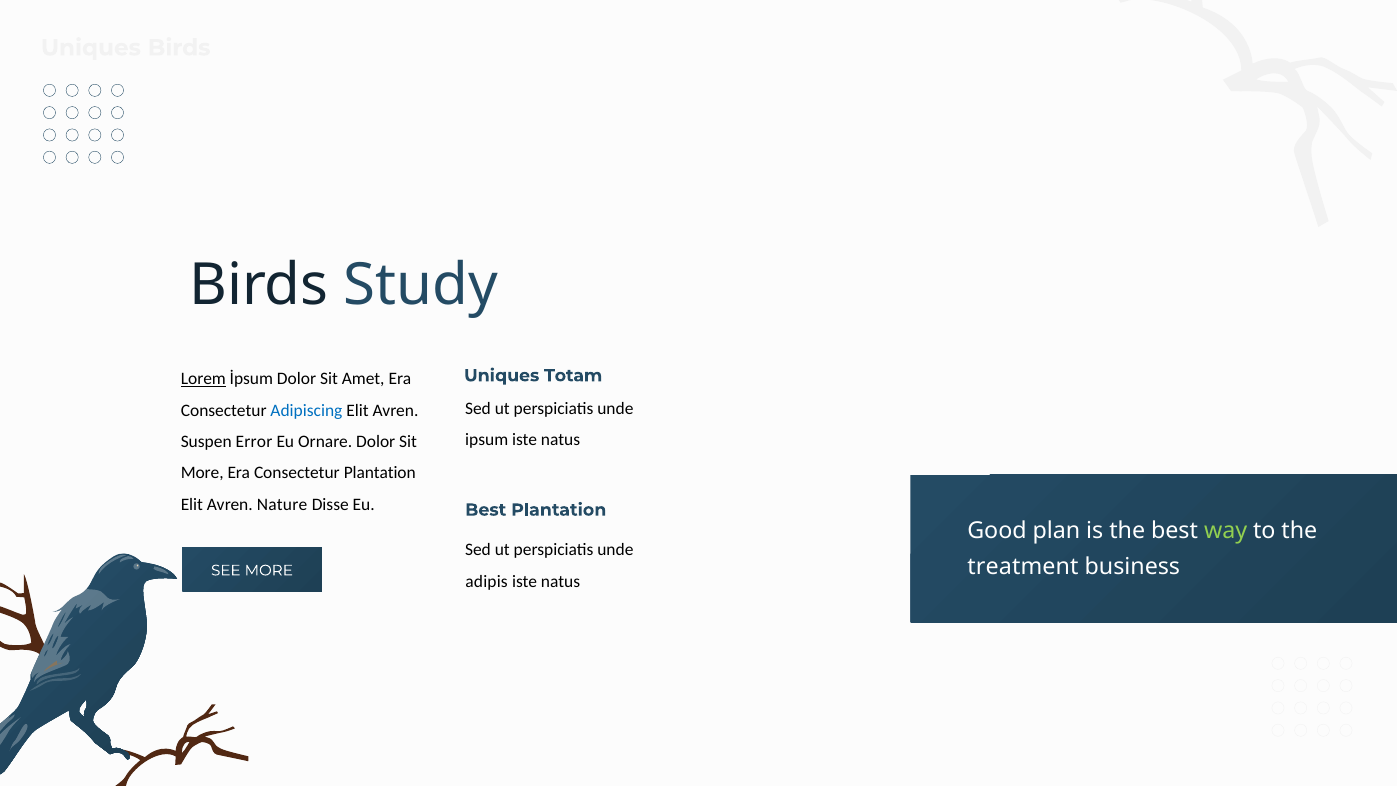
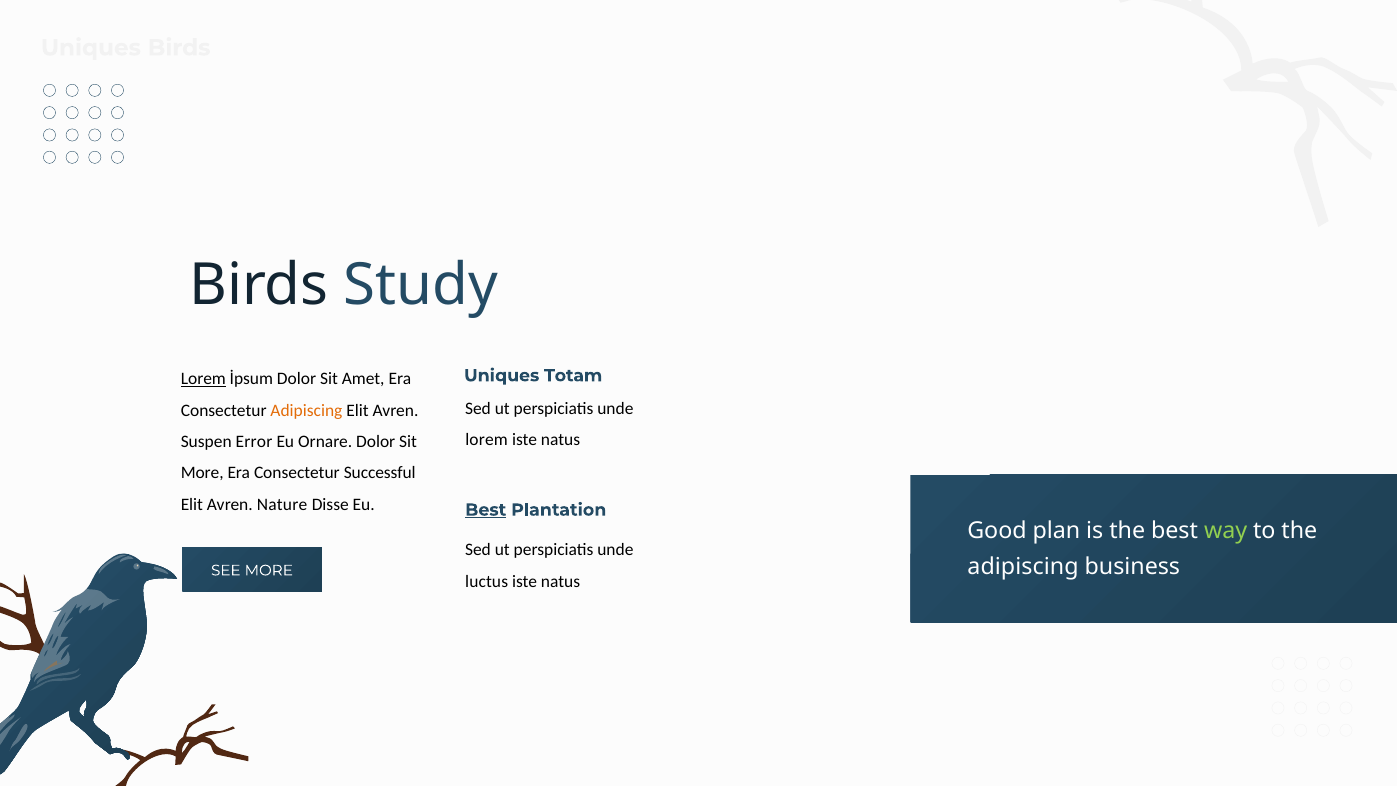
Adipiscing colour: blue -> orange (306, 410)
ipsum: ipsum -> lorem (487, 440)
Consectetur Plantation: Plantation -> Successful (380, 473)
Best underline: none -> present (486, 510)
treatment: treatment -> adipiscing (1023, 567)
adipis: adipis -> luctus (487, 581)
